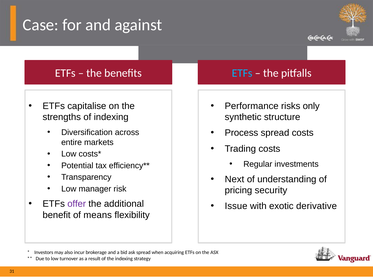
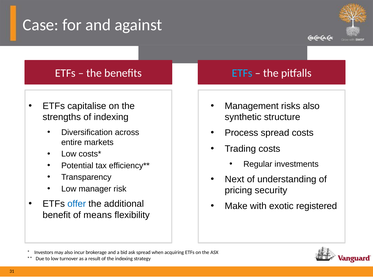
Performance: Performance -> Management (252, 106)
risks only: only -> also (311, 106)
offer colour: purple -> blue (77, 204)
Issue: Issue -> Make (236, 206)
derivative: derivative -> registered (317, 206)
